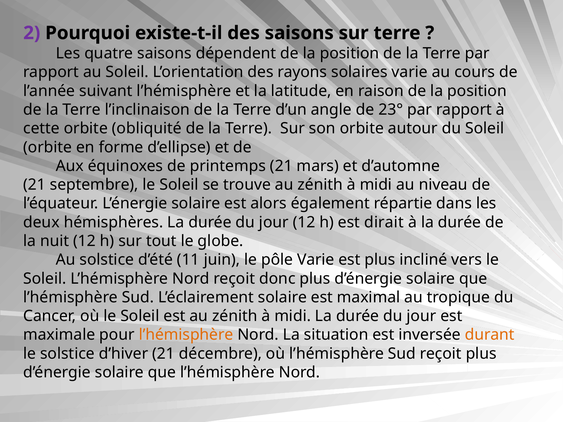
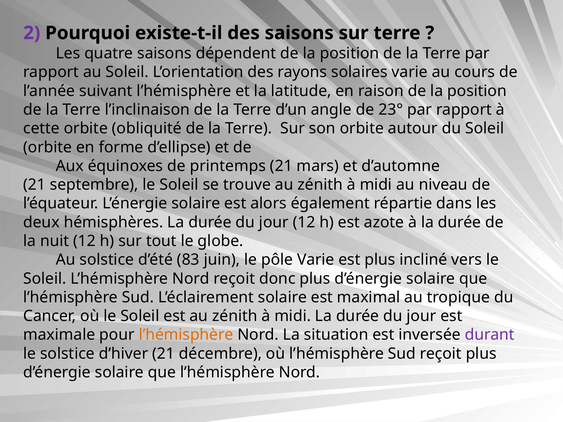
dirait: dirait -> azote (384, 222)
11: 11 -> 83 (188, 260)
durant colour: orange -> purple (490, 335)
